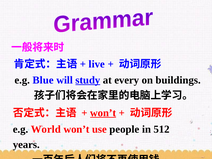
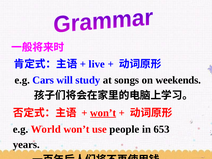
Blue: Blue -> Cars (43, 80)
study underline: present -> none (88, 80)
every: every -> songs (127, 80)
buildings: buildings -> weekends (178, 80)
512: 512 -> 653 (162, 129)
